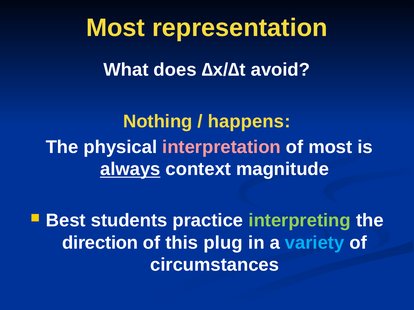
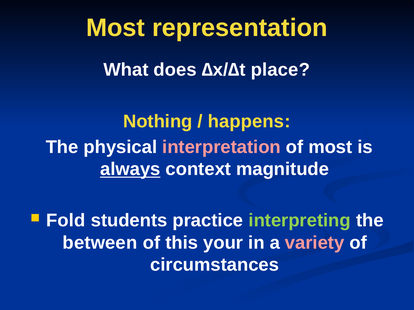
avoid: avoid -> place (280, 70)
Best: Best -> Fold (66, 221)
direction: direction -> between (100, 243)
plug: plug -> your (223, 243)
variety colour: light blue -> pink (315, 243)
